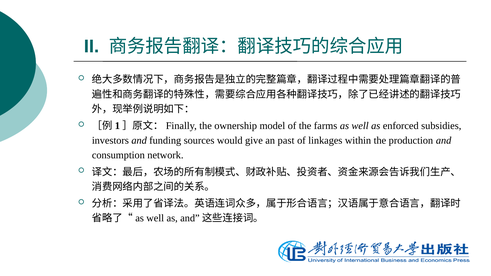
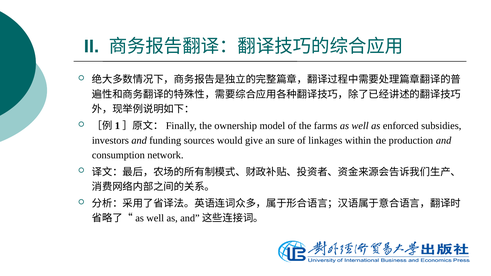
past: past -> sure (286, 141)
